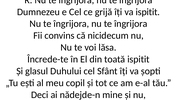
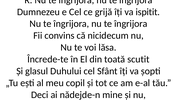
toată ispitit: ispitit -> scutit (138, 59)
